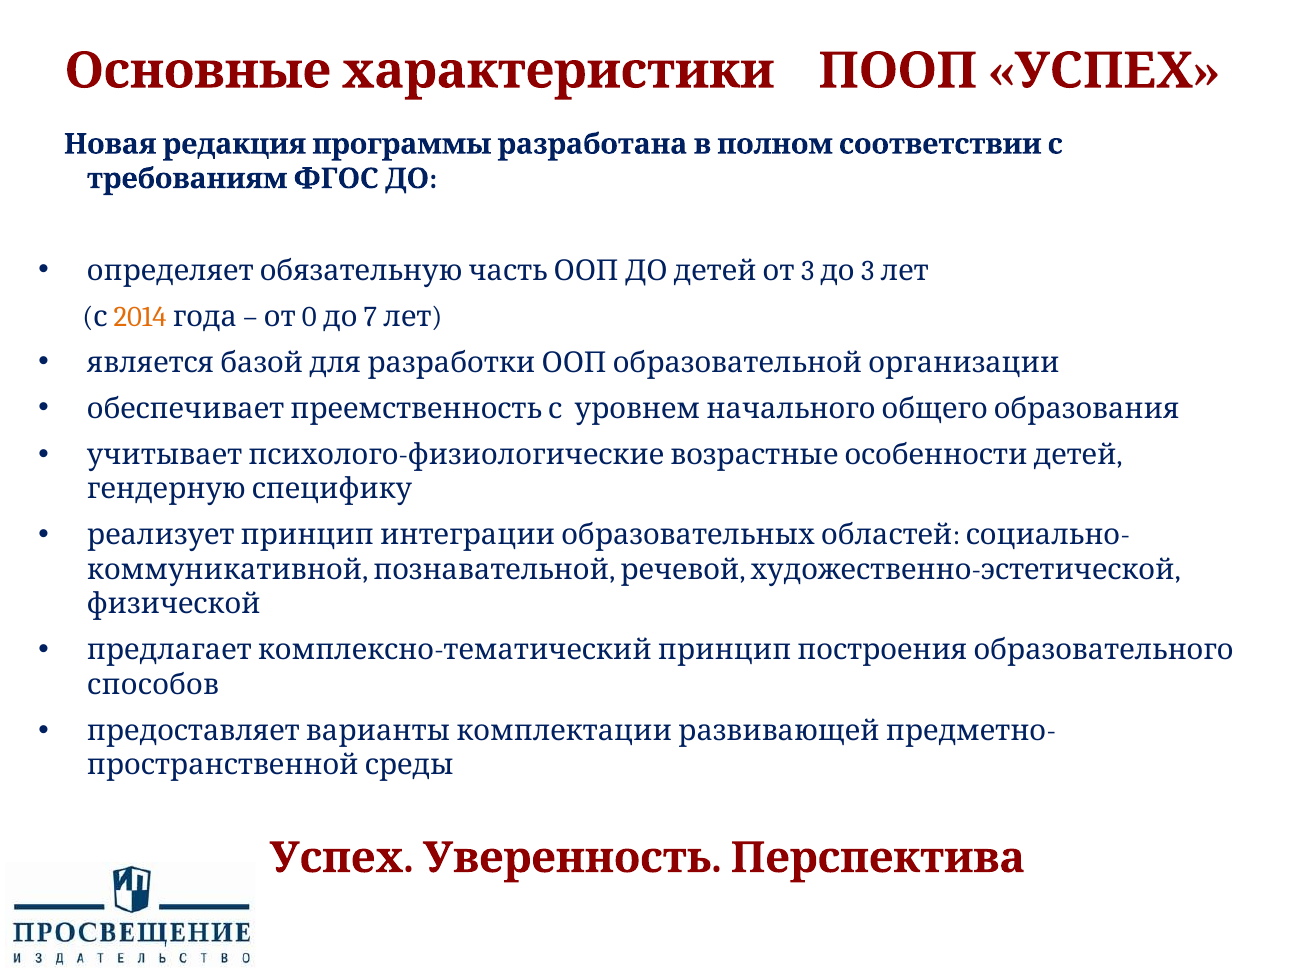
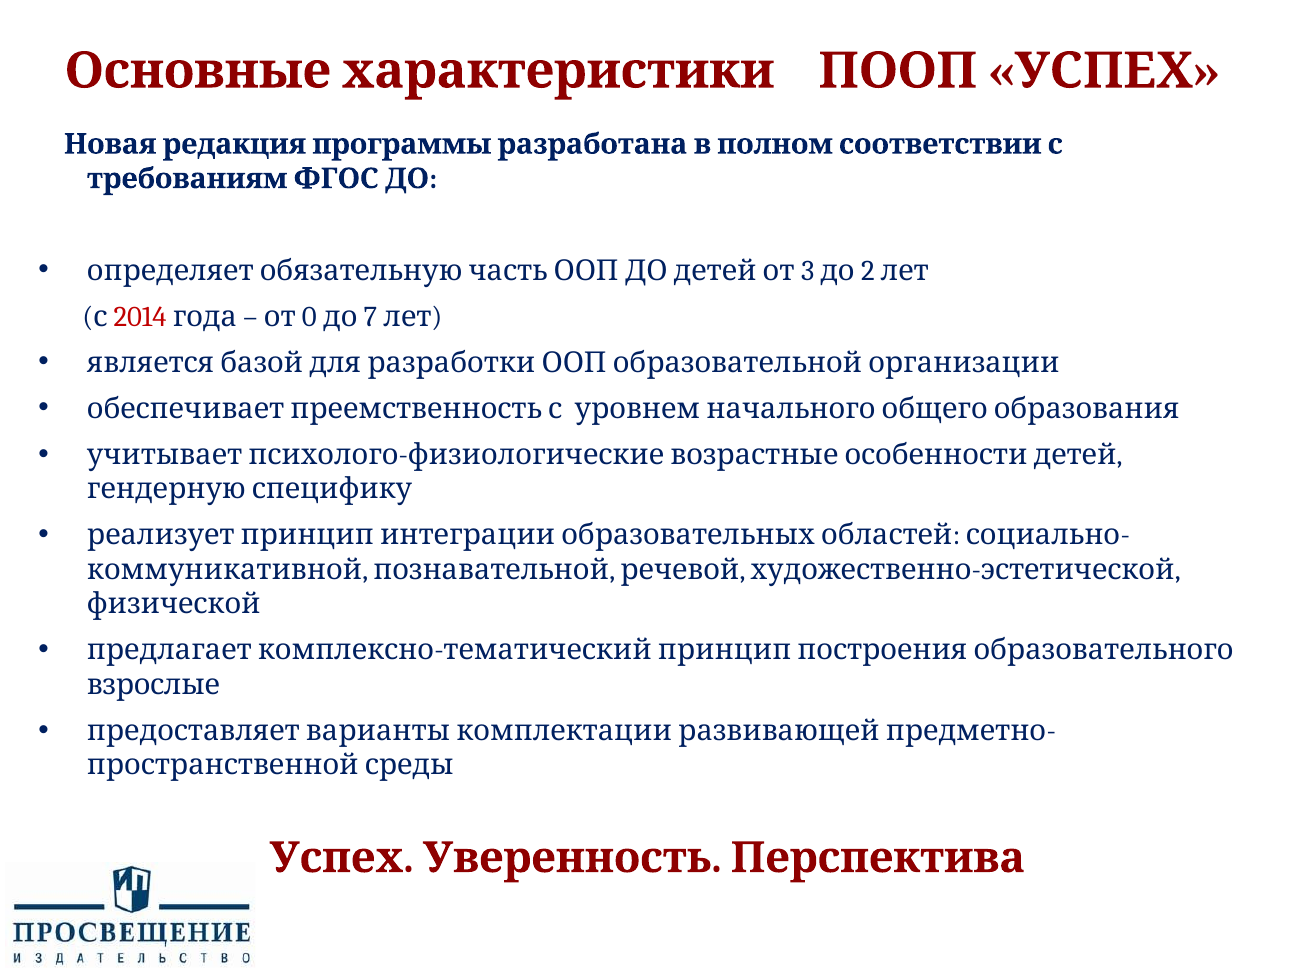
3 3: 3 -> 2 (868, 271)
2014 colour: orange -> red (140, 317)
способов: способов -> взрослые (153, 685)
